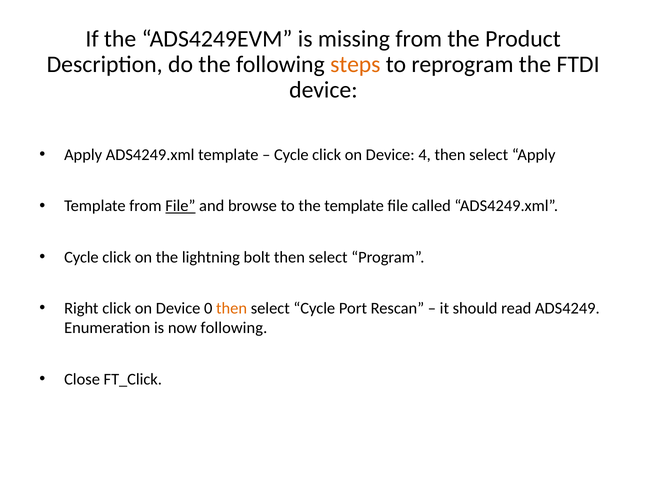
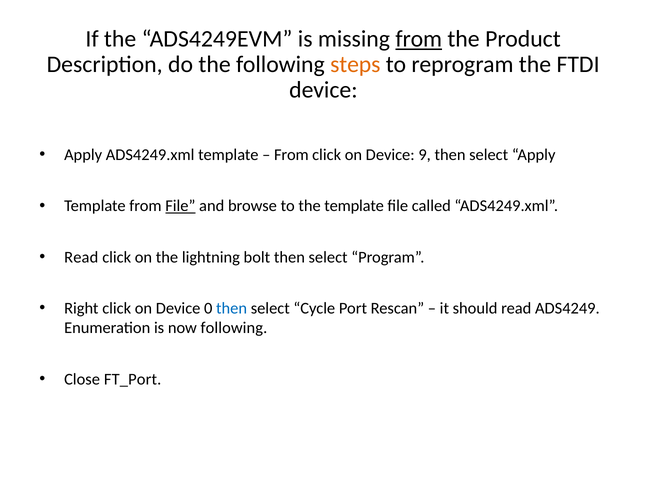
from underline: none -> present (419, 39)
Cycle: Cycle -> From (291, 155)
4: 4 -> 9 (425, 155)
Cycle: Cycle -> Read (81, 257)
then colour: orange -> blue (232, 309)
FT_Click: FT_Click -> FT_Port (133, 380)
